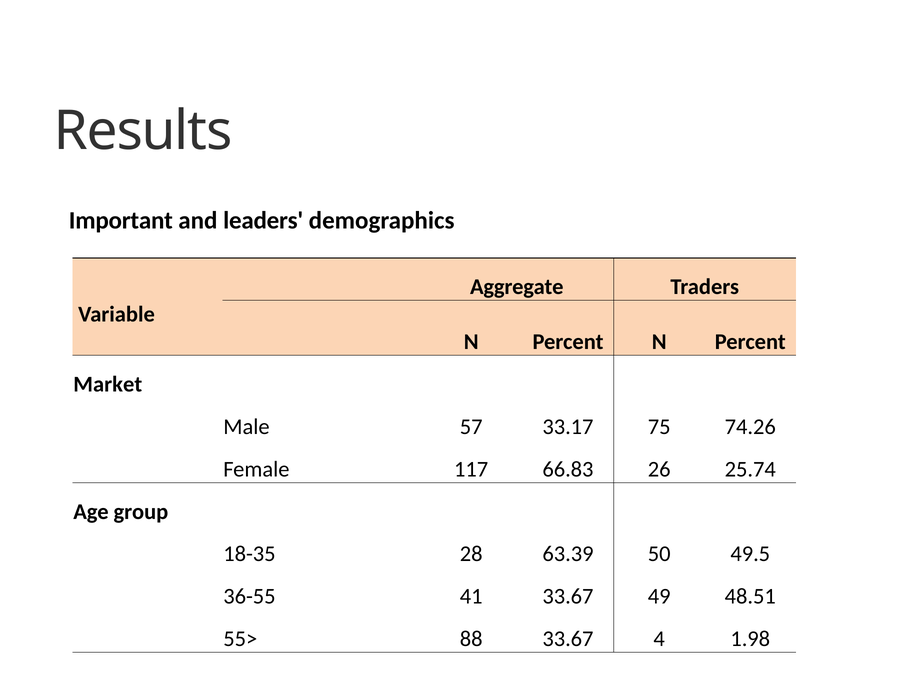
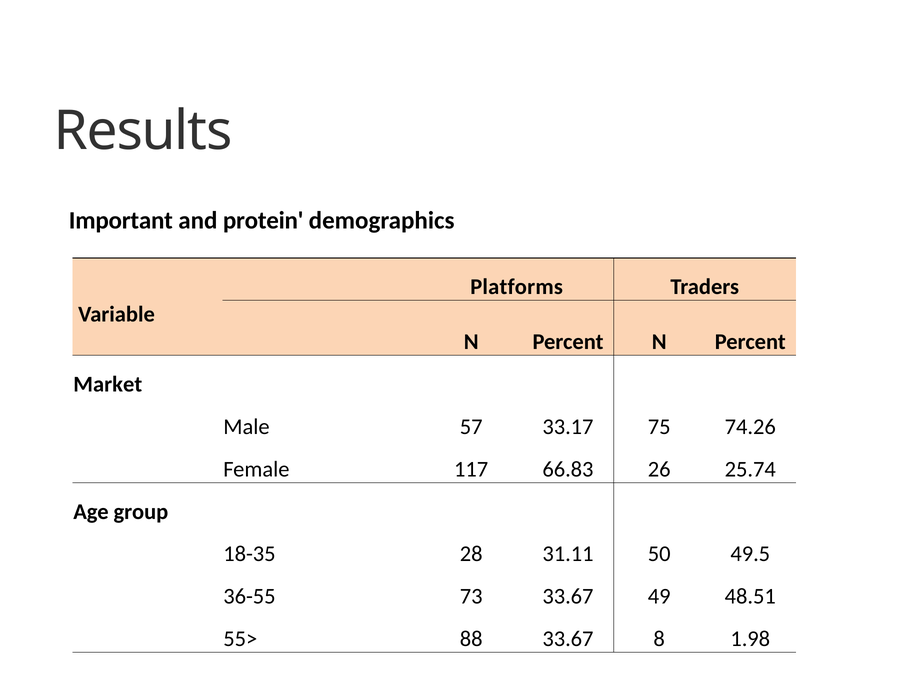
leaders: leaders -> protein (263, 221)
Aggregate: Aggregate -> Platforms (517, 287)
63.39: 63.39 -> 31.11 (568, 554)
41: 41 -> 73 (471, 596)
4: 4 -> 8 (659, 639)
